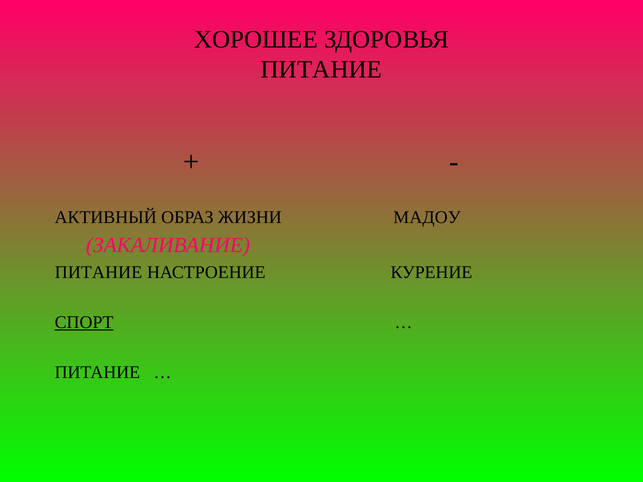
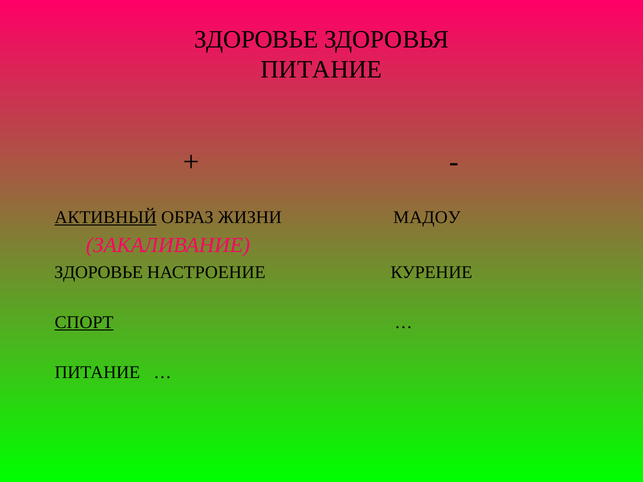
ХОРОШЕЕ: ХОРОШЕЕ -> ЗДОРОВЬЕ (256, 40)
АКТИВНЫЙ underline: none -> present (106, 217)
ПИТАНИЕ: ПИТАНИЕ -> ЗДОРОВЬЕ (99, 272)
